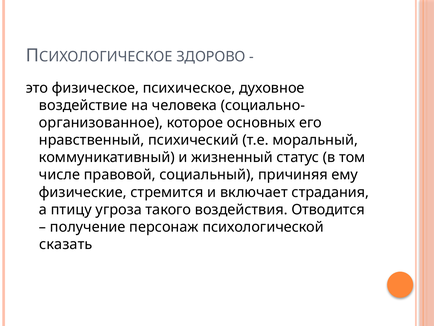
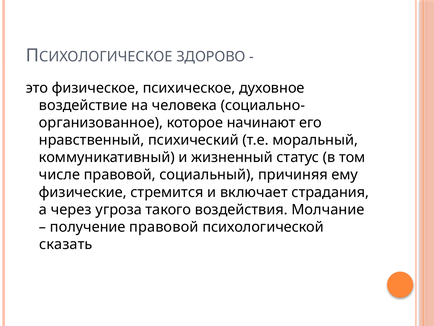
основных: основных -> начинают (261, 123)
птицу: птицу -> через (71, 209)
Отводится: Отводится -> Молчание (328, 209)
получение персонаж: персонаж -> правовой (164, 227)
